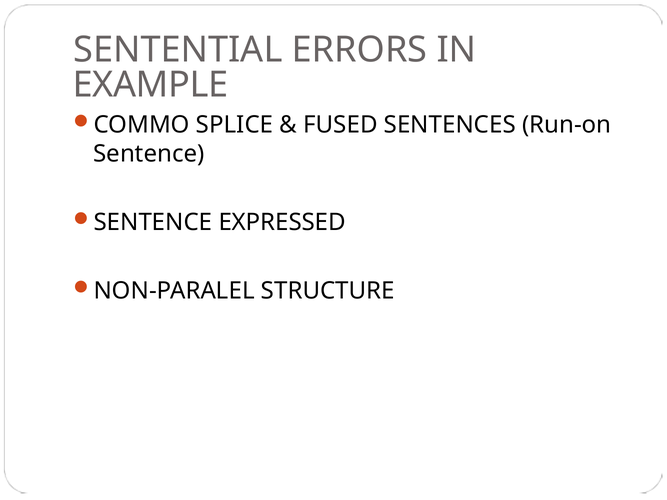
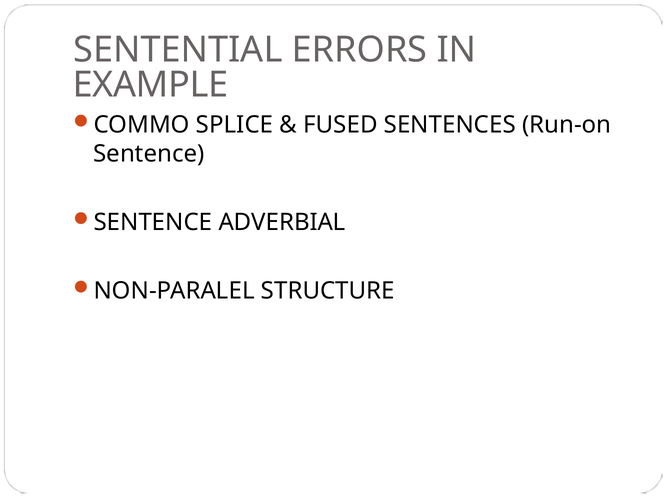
EXPRESSED: EXPRESSED -> ADVERBIAL (282, 222)
